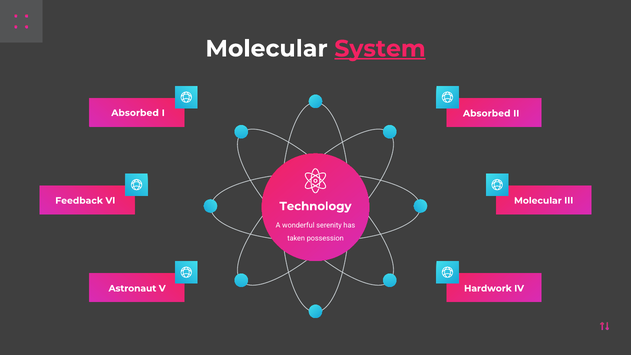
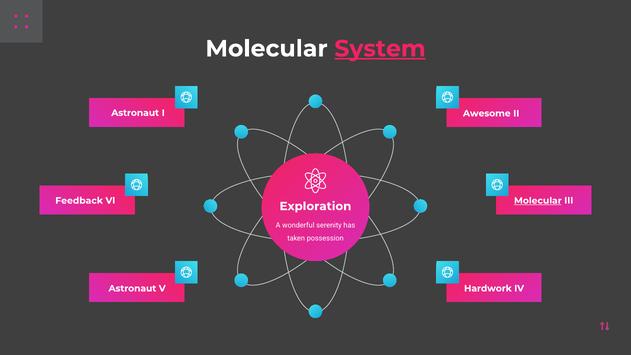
Absorbed: Absorbed -> Astronaut (135, 113)
Absorbed: Absorbed -> Awesome (487, 113)
Molecular underline: none -> present (538, 201)
Technology: Technology -> Exploration (315, 206)
